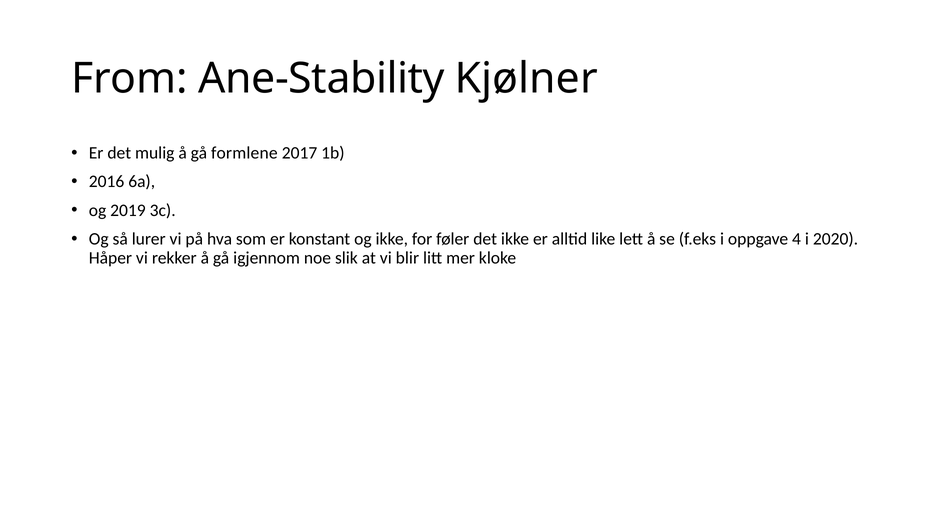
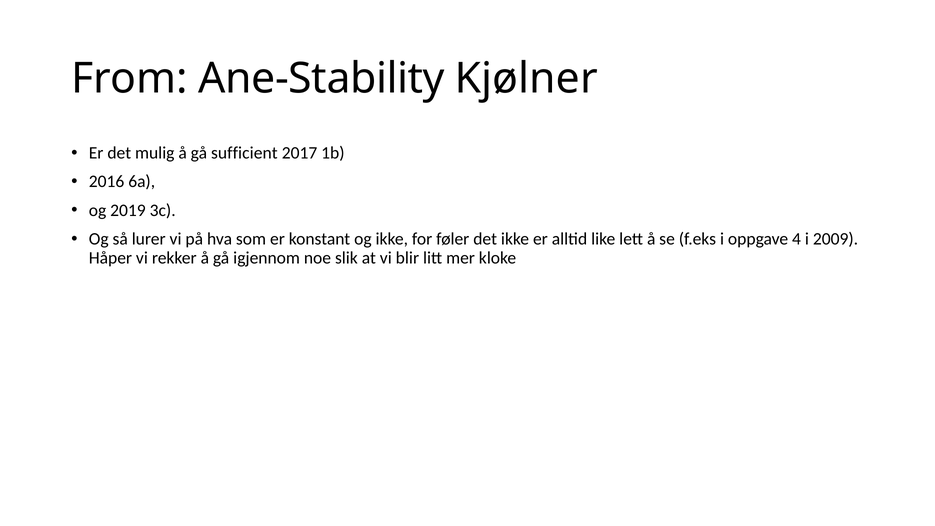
formlene: formlene -> sufficient (244, 153)
2020: 2020 -> 2009 (836, 239)
